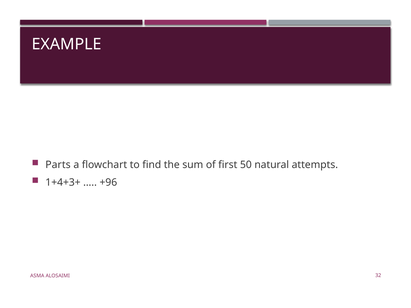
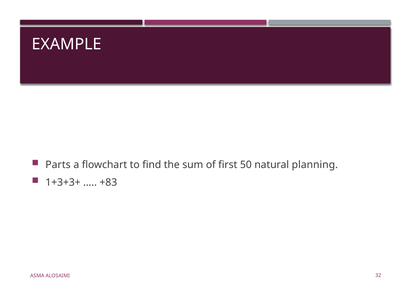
attempts: attempts -> planning (315, 165)
1+4+3+: 1+4+3+ -> 1+3+3+ (63, 183)
+96: +96 -> +83 (108, 183)
